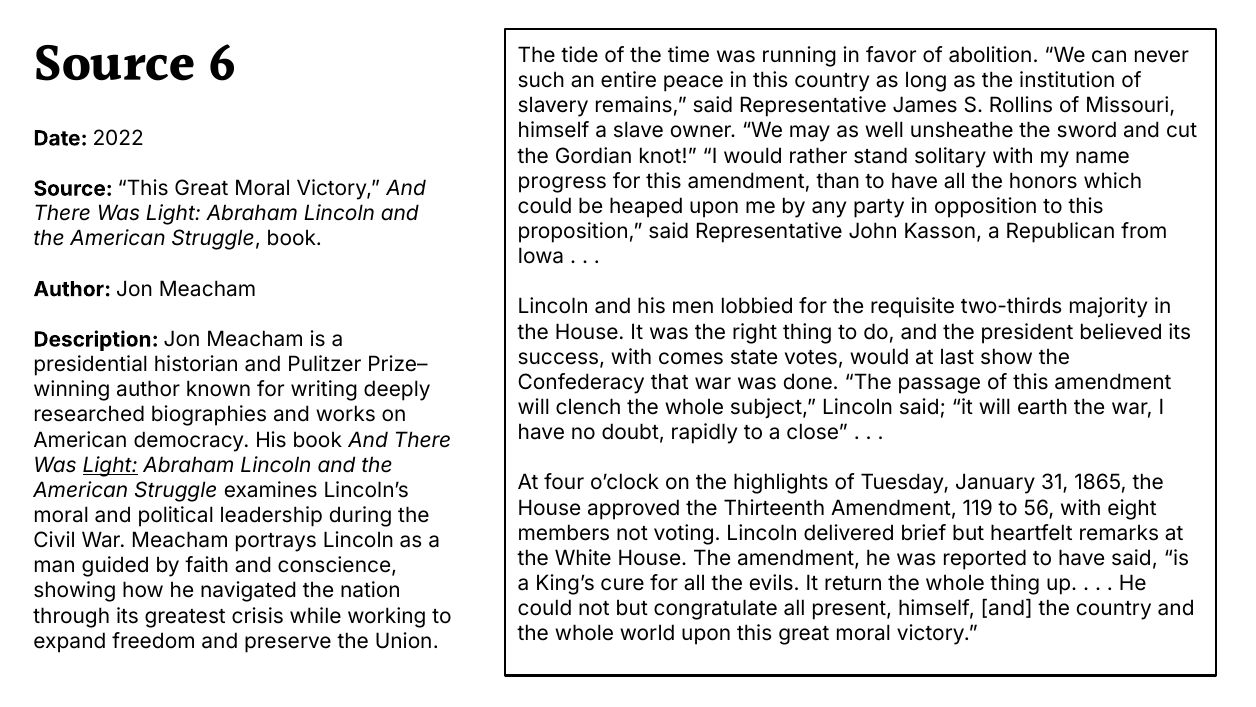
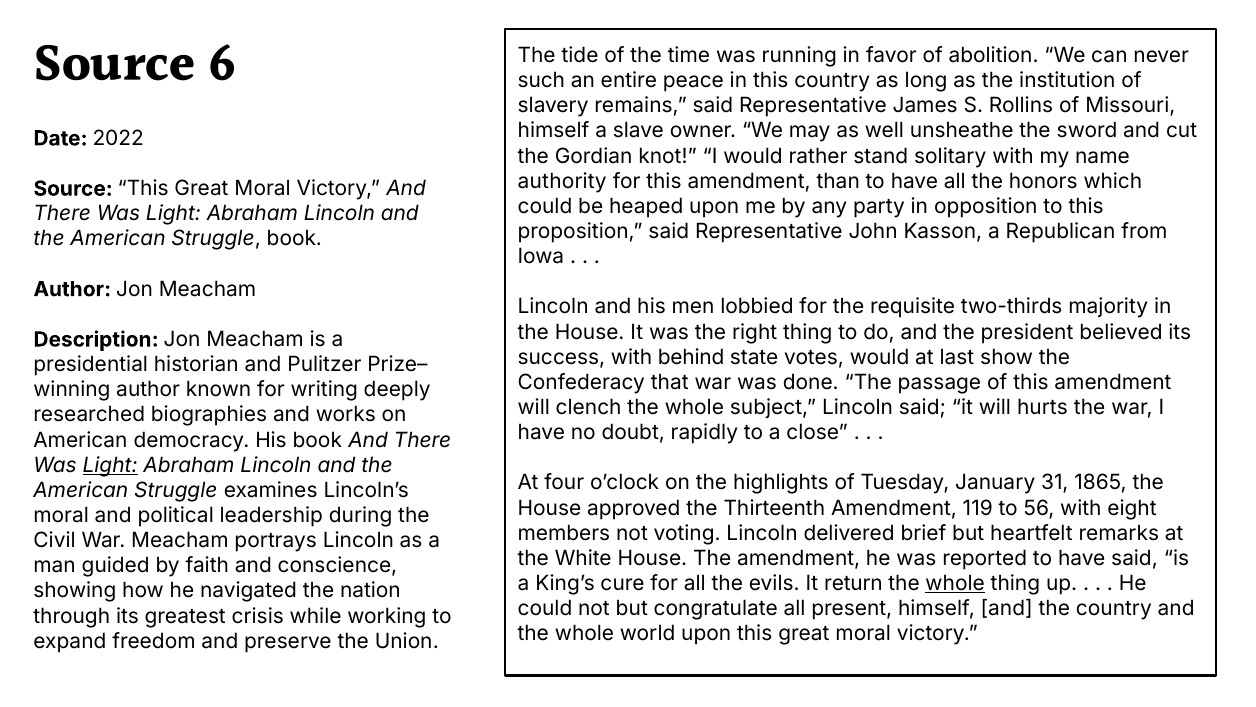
progress: progress -> authority (562, 181)
comes: comes -> behind (691, 357)
earth: earth -> hurts (1042, 407)
whole underline: none -> present (955, 583)
